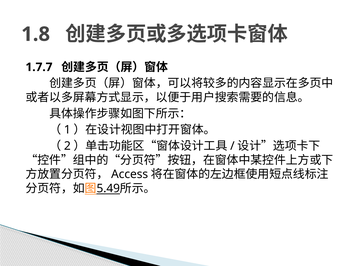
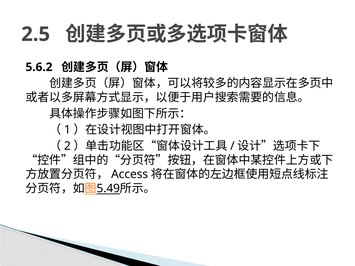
1.8: 1.8 -> 2.5 (36, 34)
1.7.7: 1.7.7 -> 5.6.2 (39, 67)
